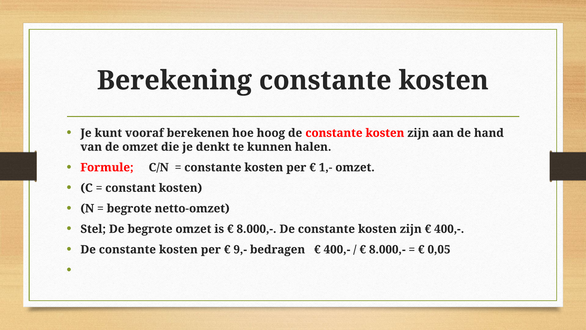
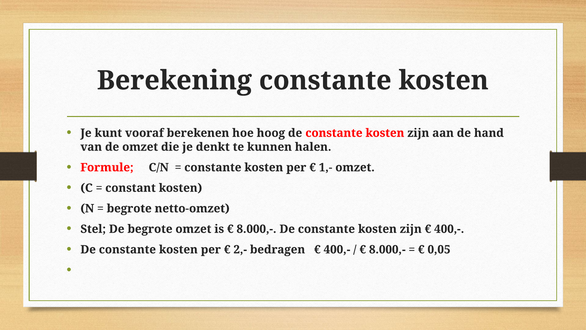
9,-: 9,- -> 2,- (240, 249)
